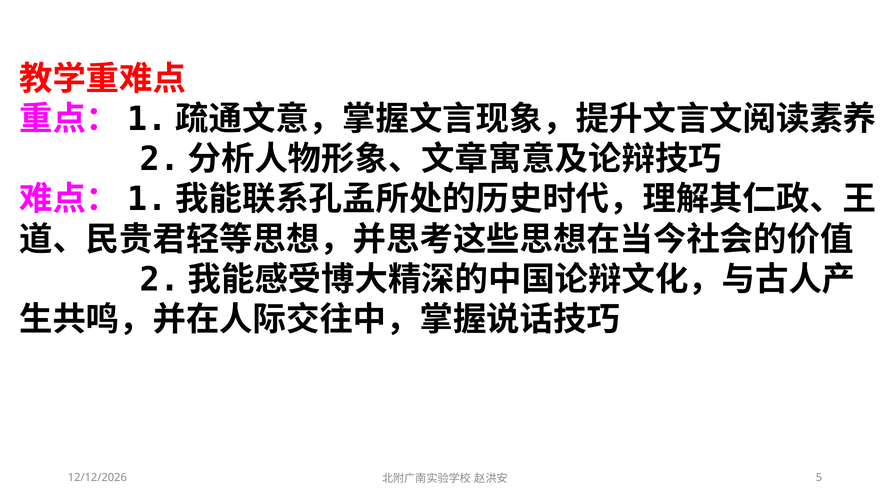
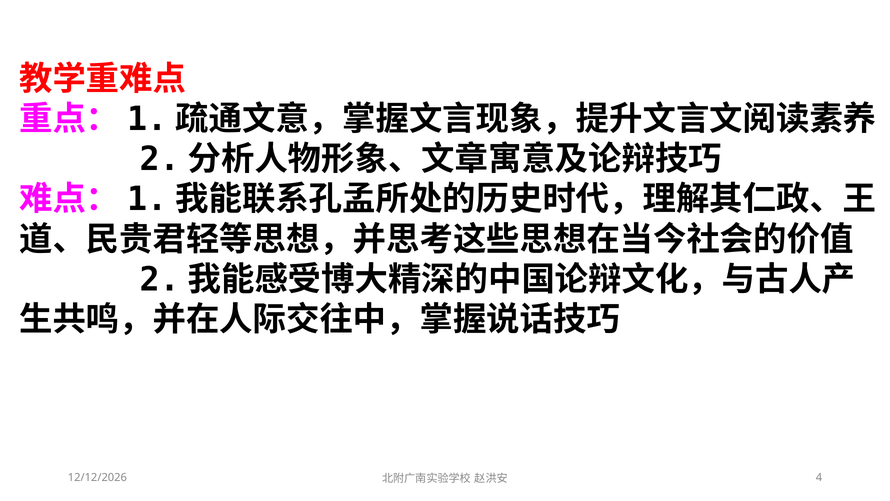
5: 5 -> 4 (819, 477)
